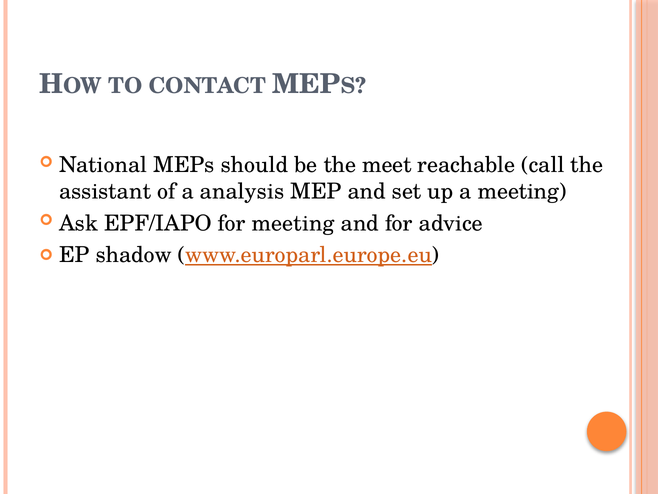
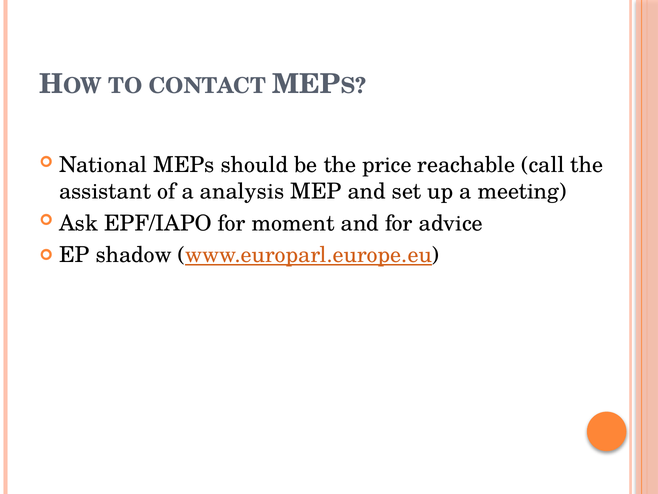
meet: meet -> price (387, 165)
for meeting: meeting -> moment (293, 223)
